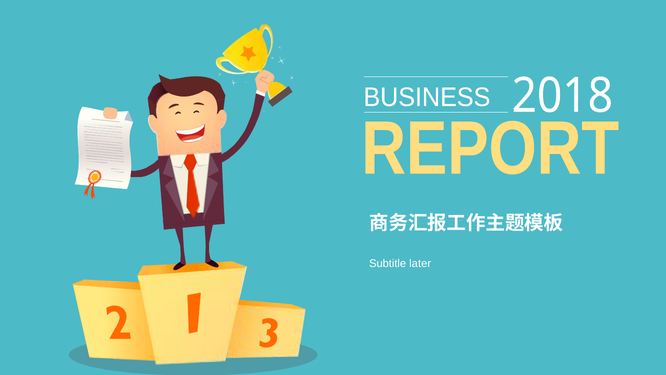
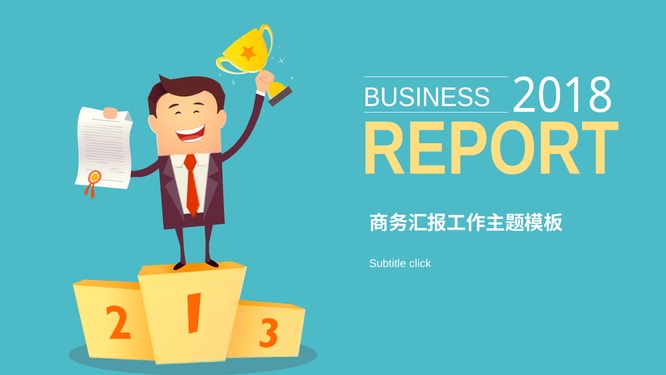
later: later -> click (420, 263)
